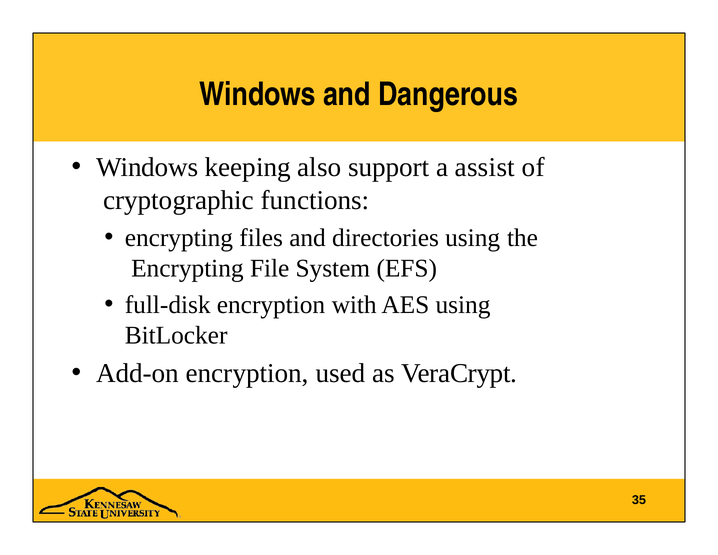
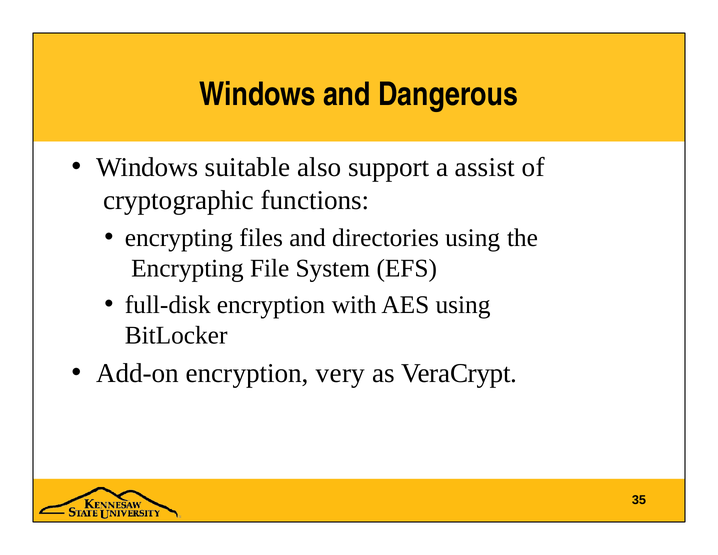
keeping: keeping -> suitable (248, 167)
used: used -> very (340, 373)
